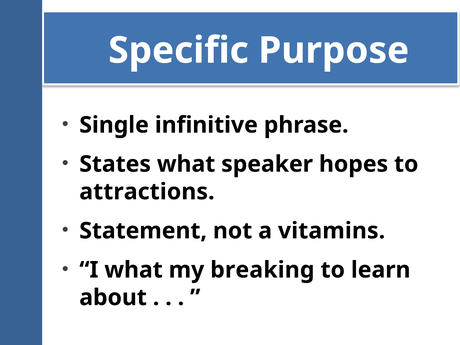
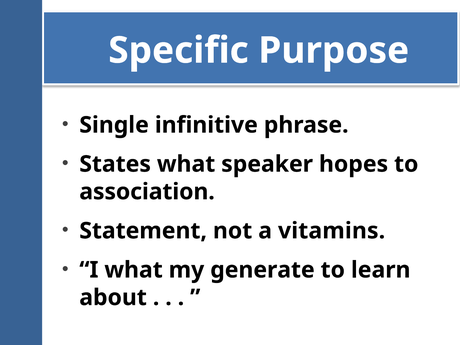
attractions: attractions -> association (147, 192)
breaking: breaking -> generate (262, 270)
